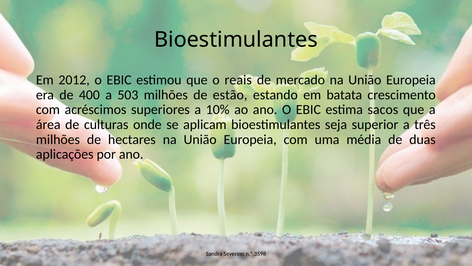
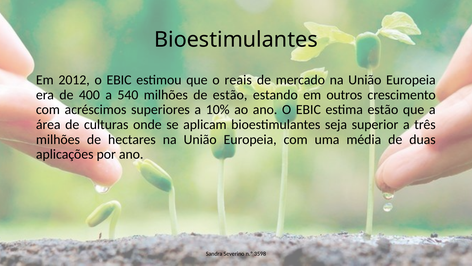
503: 503 -> 540 (128, 95)
batata: batata -> outros (344, 95)
estima sacos: sacos -> estão (383, 110)
